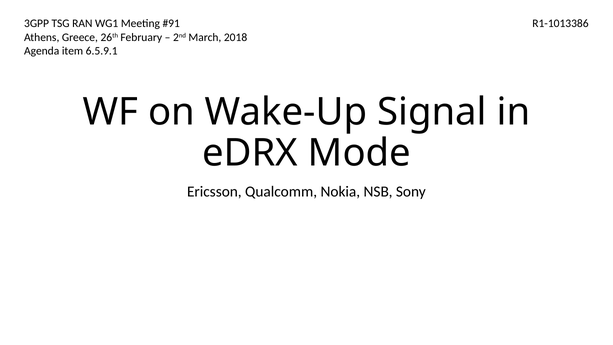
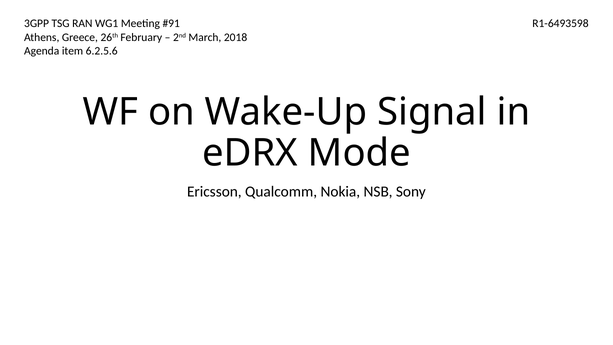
R1-1013386: R1-1013386 -> R1-6493598 (560, 24)
6.5.9.1: 6.5.9.1 -> 6.2.5.6 (102, 51)
